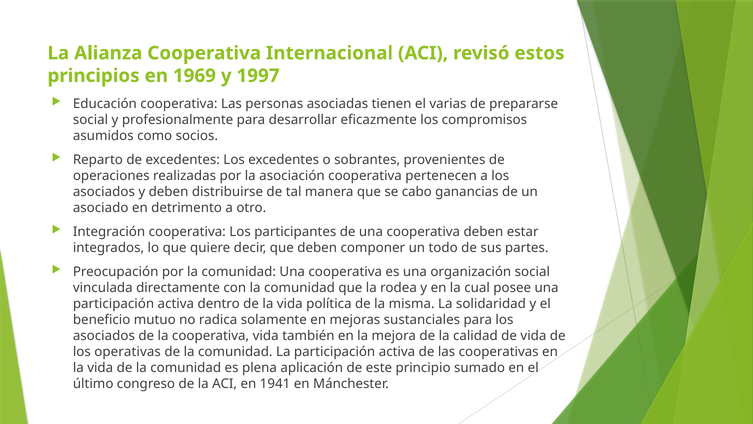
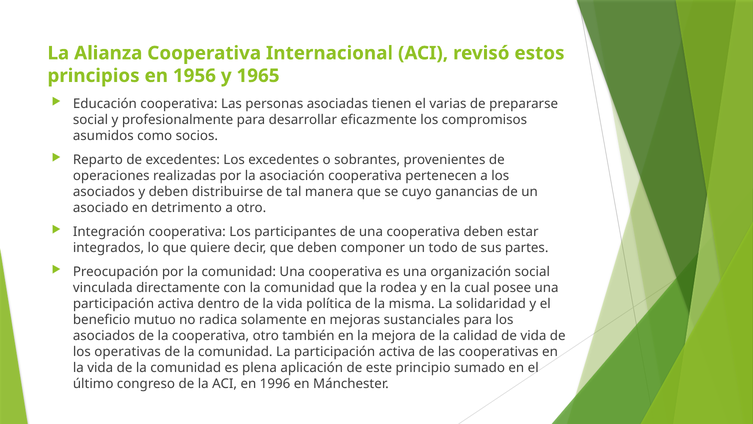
1969: 1969 -> 1956 (194, 76)
1997: 1997 -> 1965 (258, 76)
cabo: cabo -> cuyo (417, 192)
cooperativa vida: vida -> otro (266, 335)
1941: 1941 -> 1996 (275, 383)
